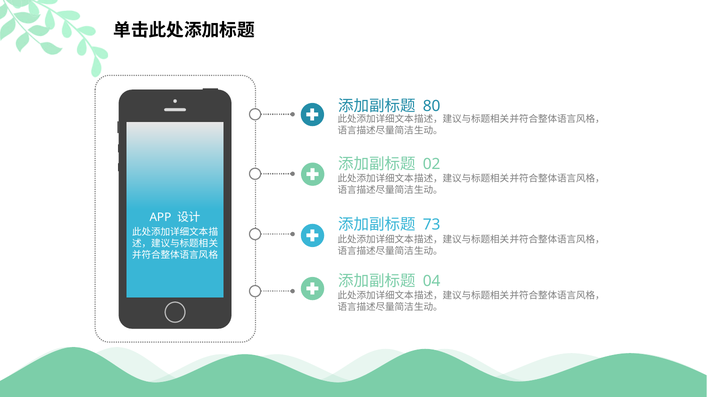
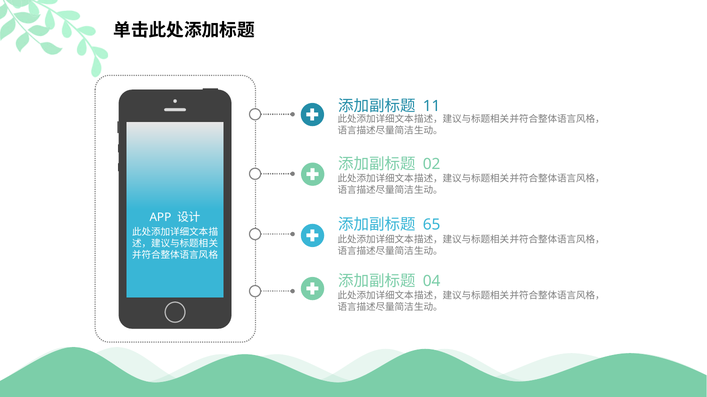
80: 80 -> 11 (432, 106)
73: 73 -> 65 (432, 225)
